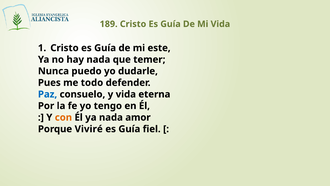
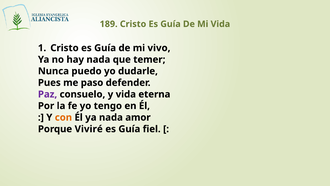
este: este -> vivo (159, 48)
todo: todo -> paso (92, 83)
Paz colour: blue -> purple (48, 94)
